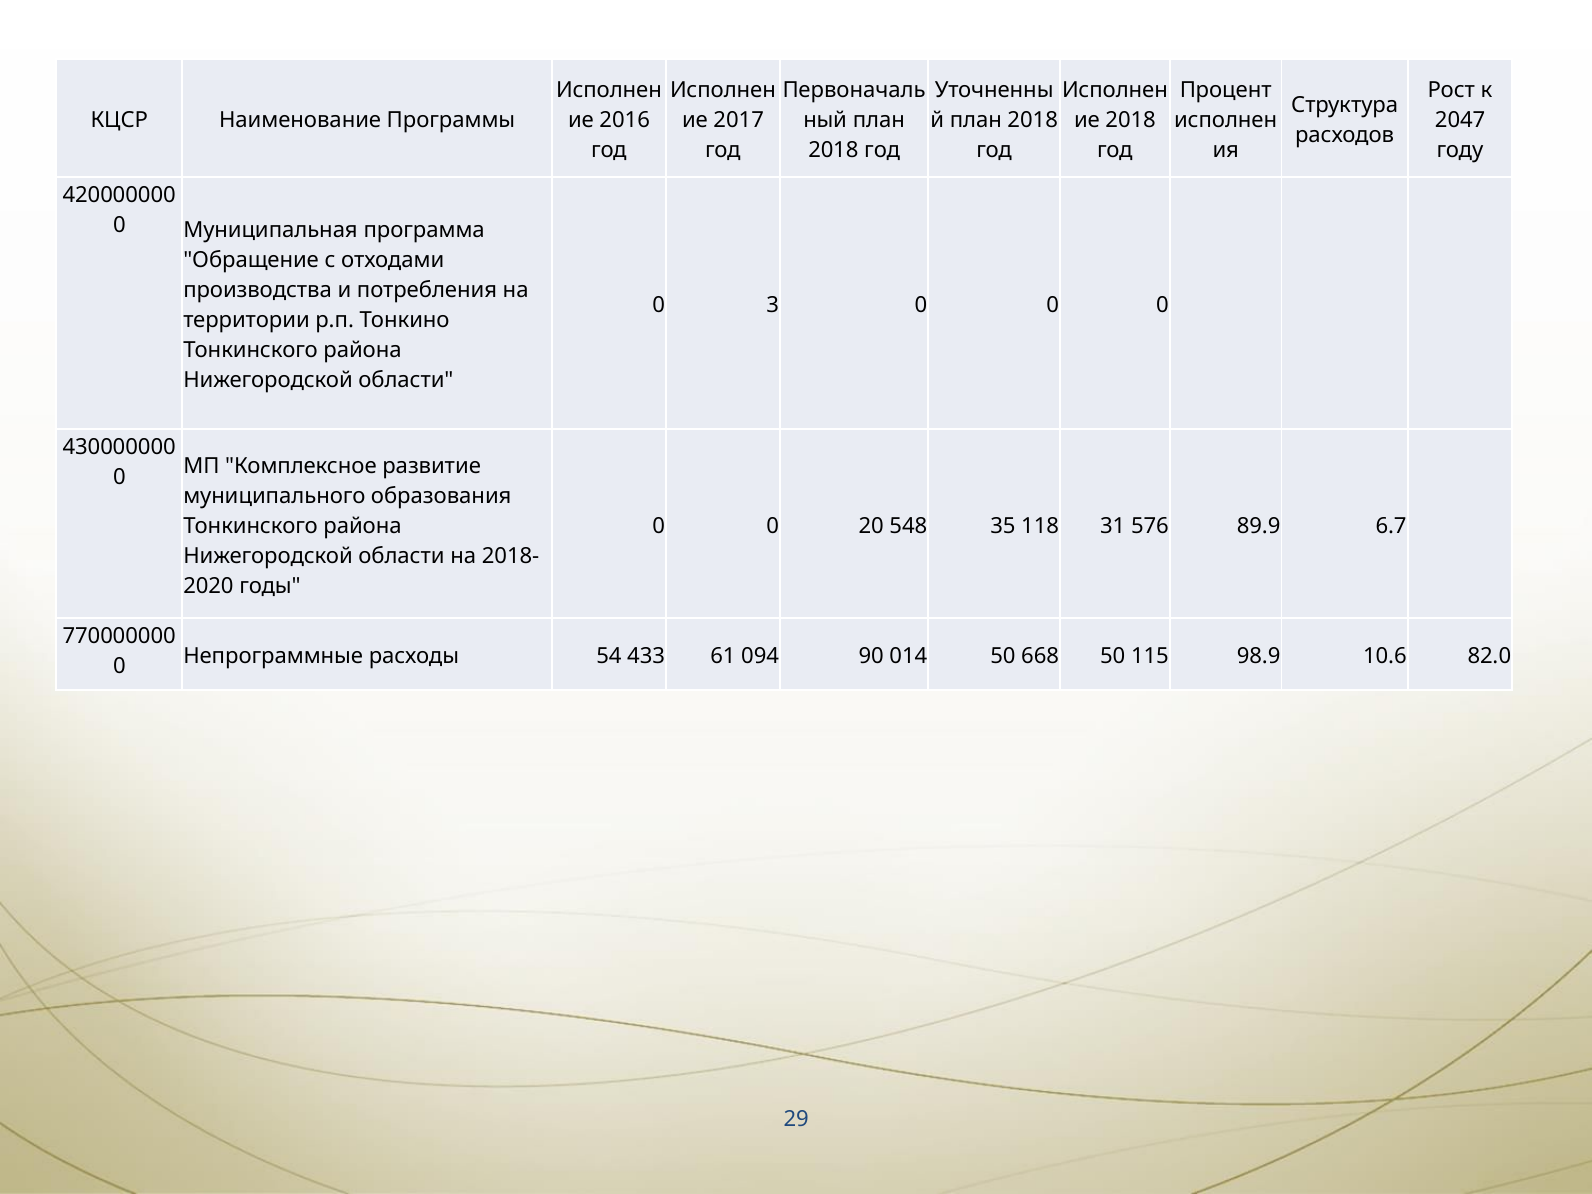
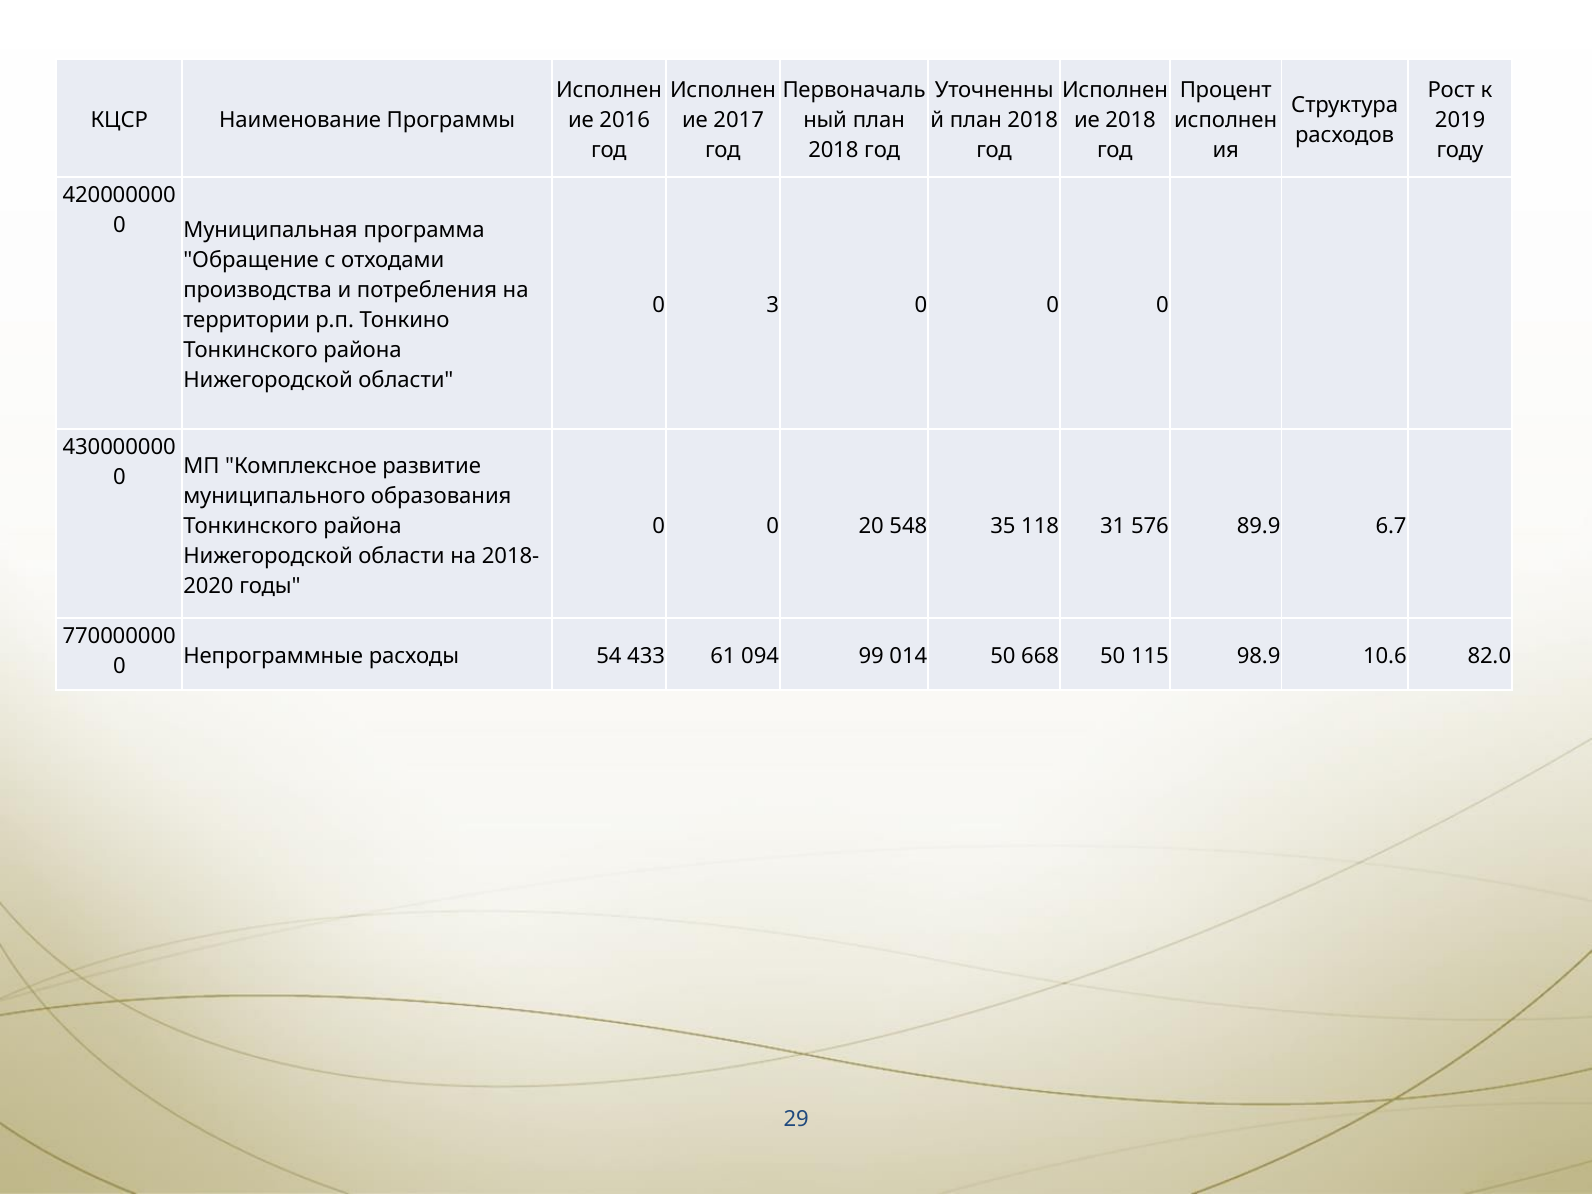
2047: 2047 -> 2019 (1460, 120)
90: 90 -> 99 (871, 656)
